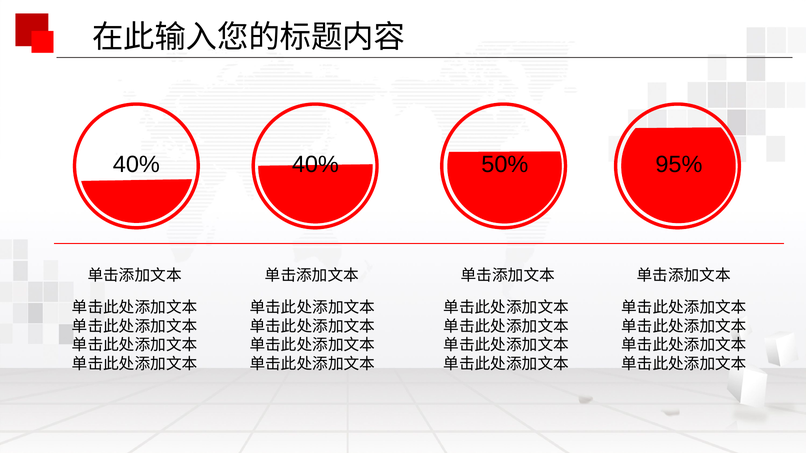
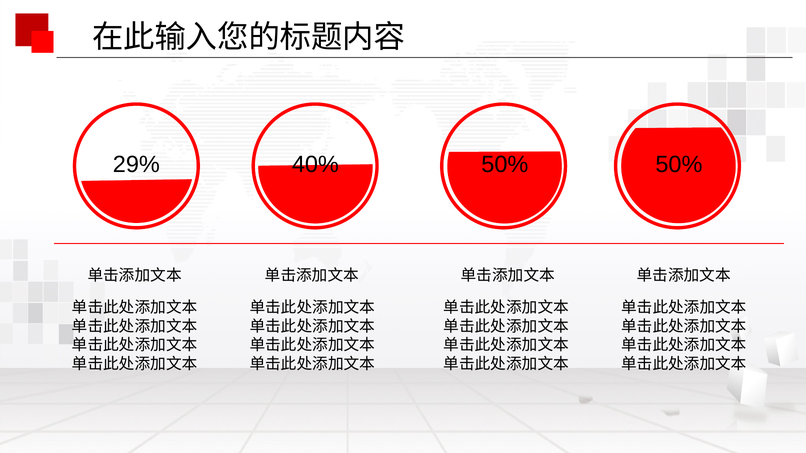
40%: 40% -> 29% (136, 165)
50% 95%: 95% -> 50% (679, 165)
